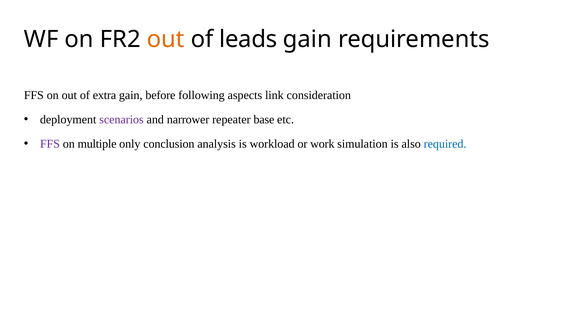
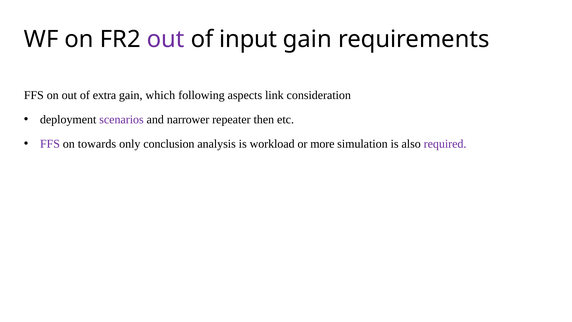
out colour: orange -> purple (166, 39)
leads: leads -> input (248, 39)
before: before -> which (160, 95)
base: base -> then (264, 119)
multiple: multiple -> towards (97, 144)
work: work -> more (322, 144)
required colour: blue -> purple (445, 144)
